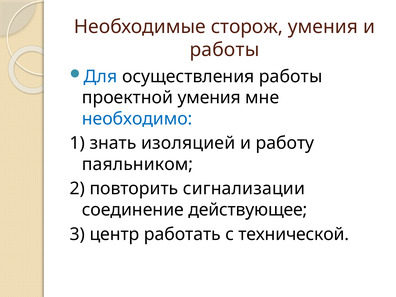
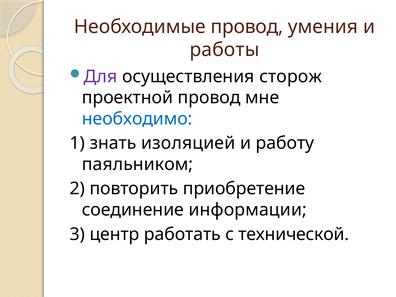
Необходимые сторож: сторож -> провод (247, 27)
Для colour: blue -> purple (101, 76)
осуществления работы: работы -> сторож (291, 76)
проектной умения: умения -> провод (209, 98)
сигнализации: сигнализации -> приобретение (244, 189)
действующее: действующее -> информации (248, 210)
